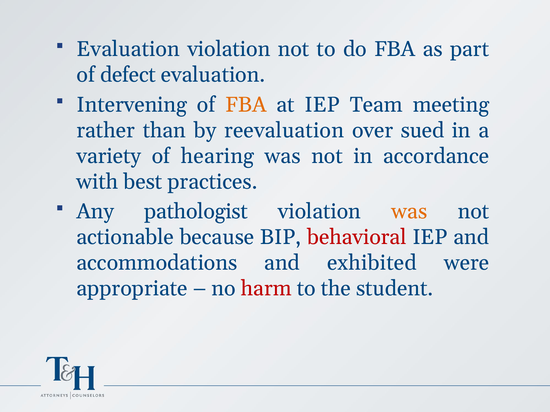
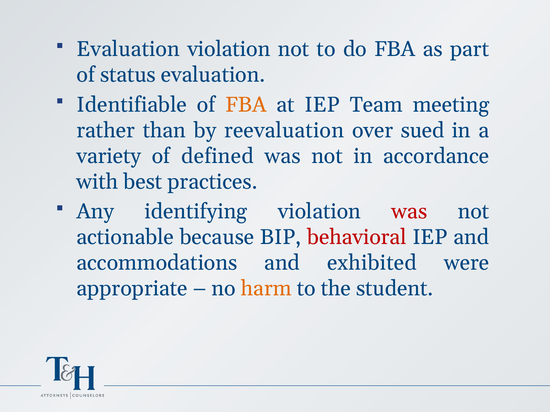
defect: defect -> status (128, 75)
Intervening: Intervening -> Identifiable (132, 105)
hearing: hearing -> defined (217, 156)
pathologist: pathologist -> identifying (196, 212)
was colour: orange -> red (409, 212)
harm colour: red -> orange (266, 289)
